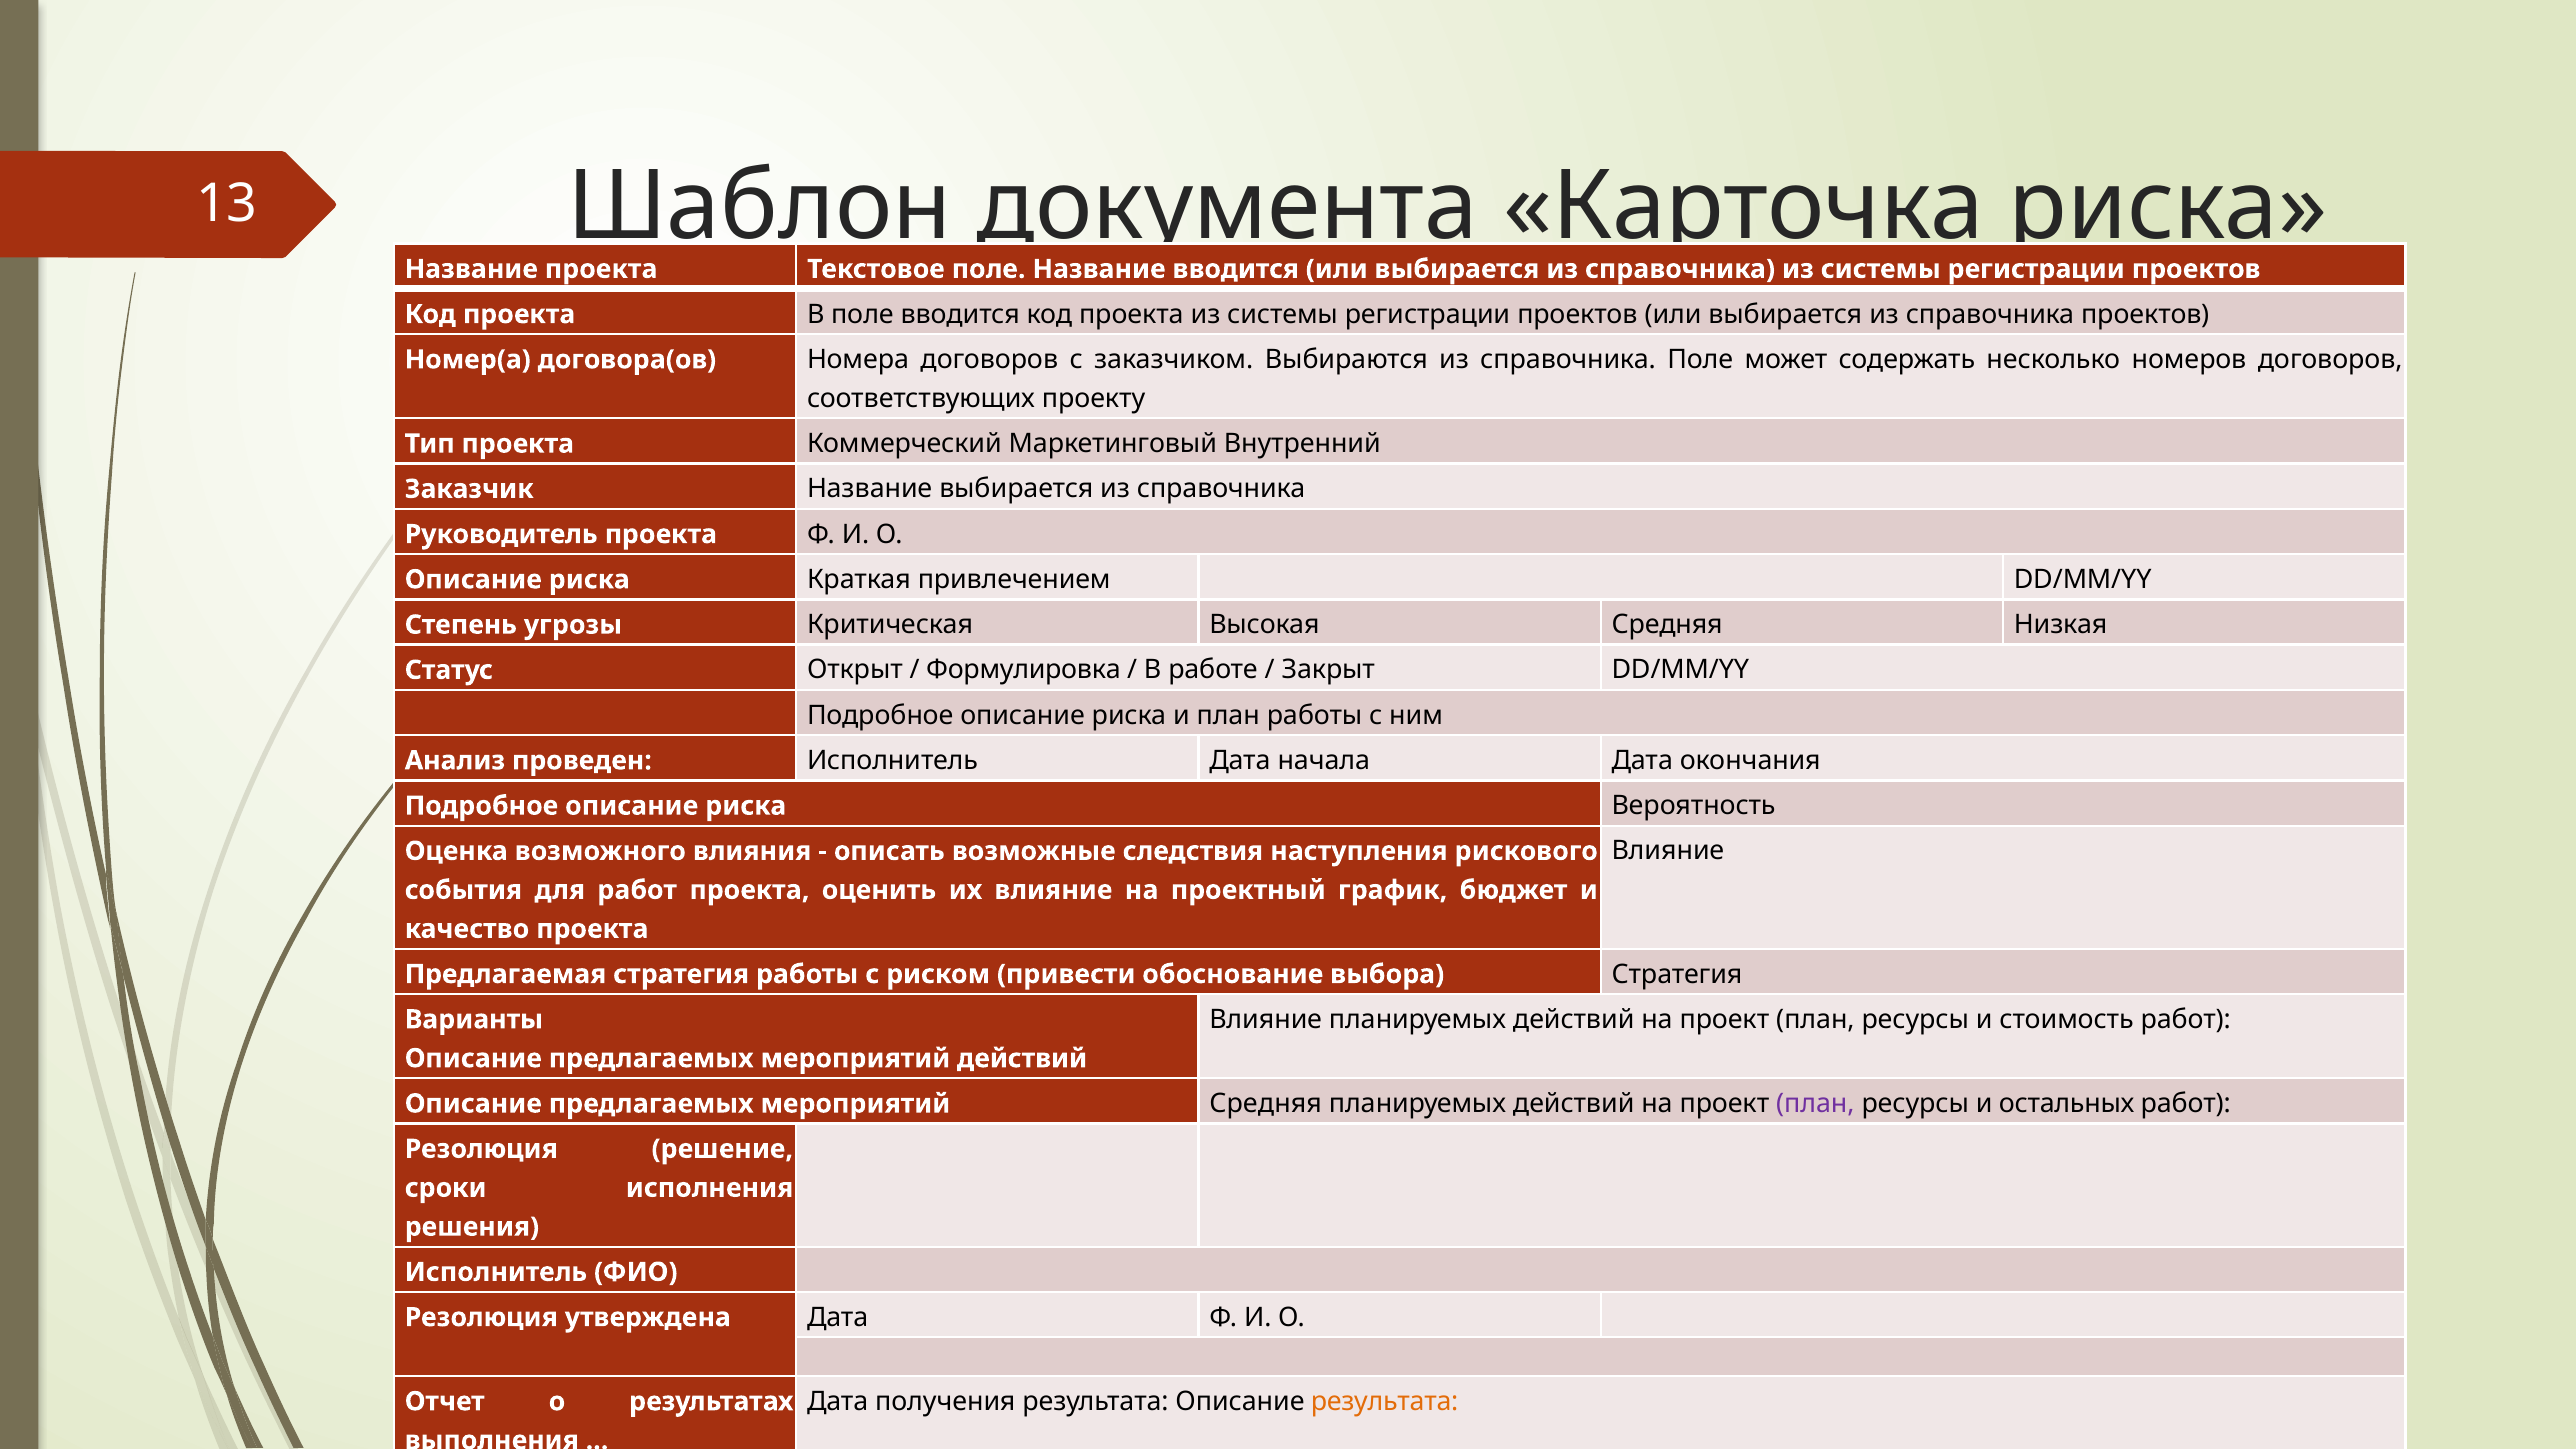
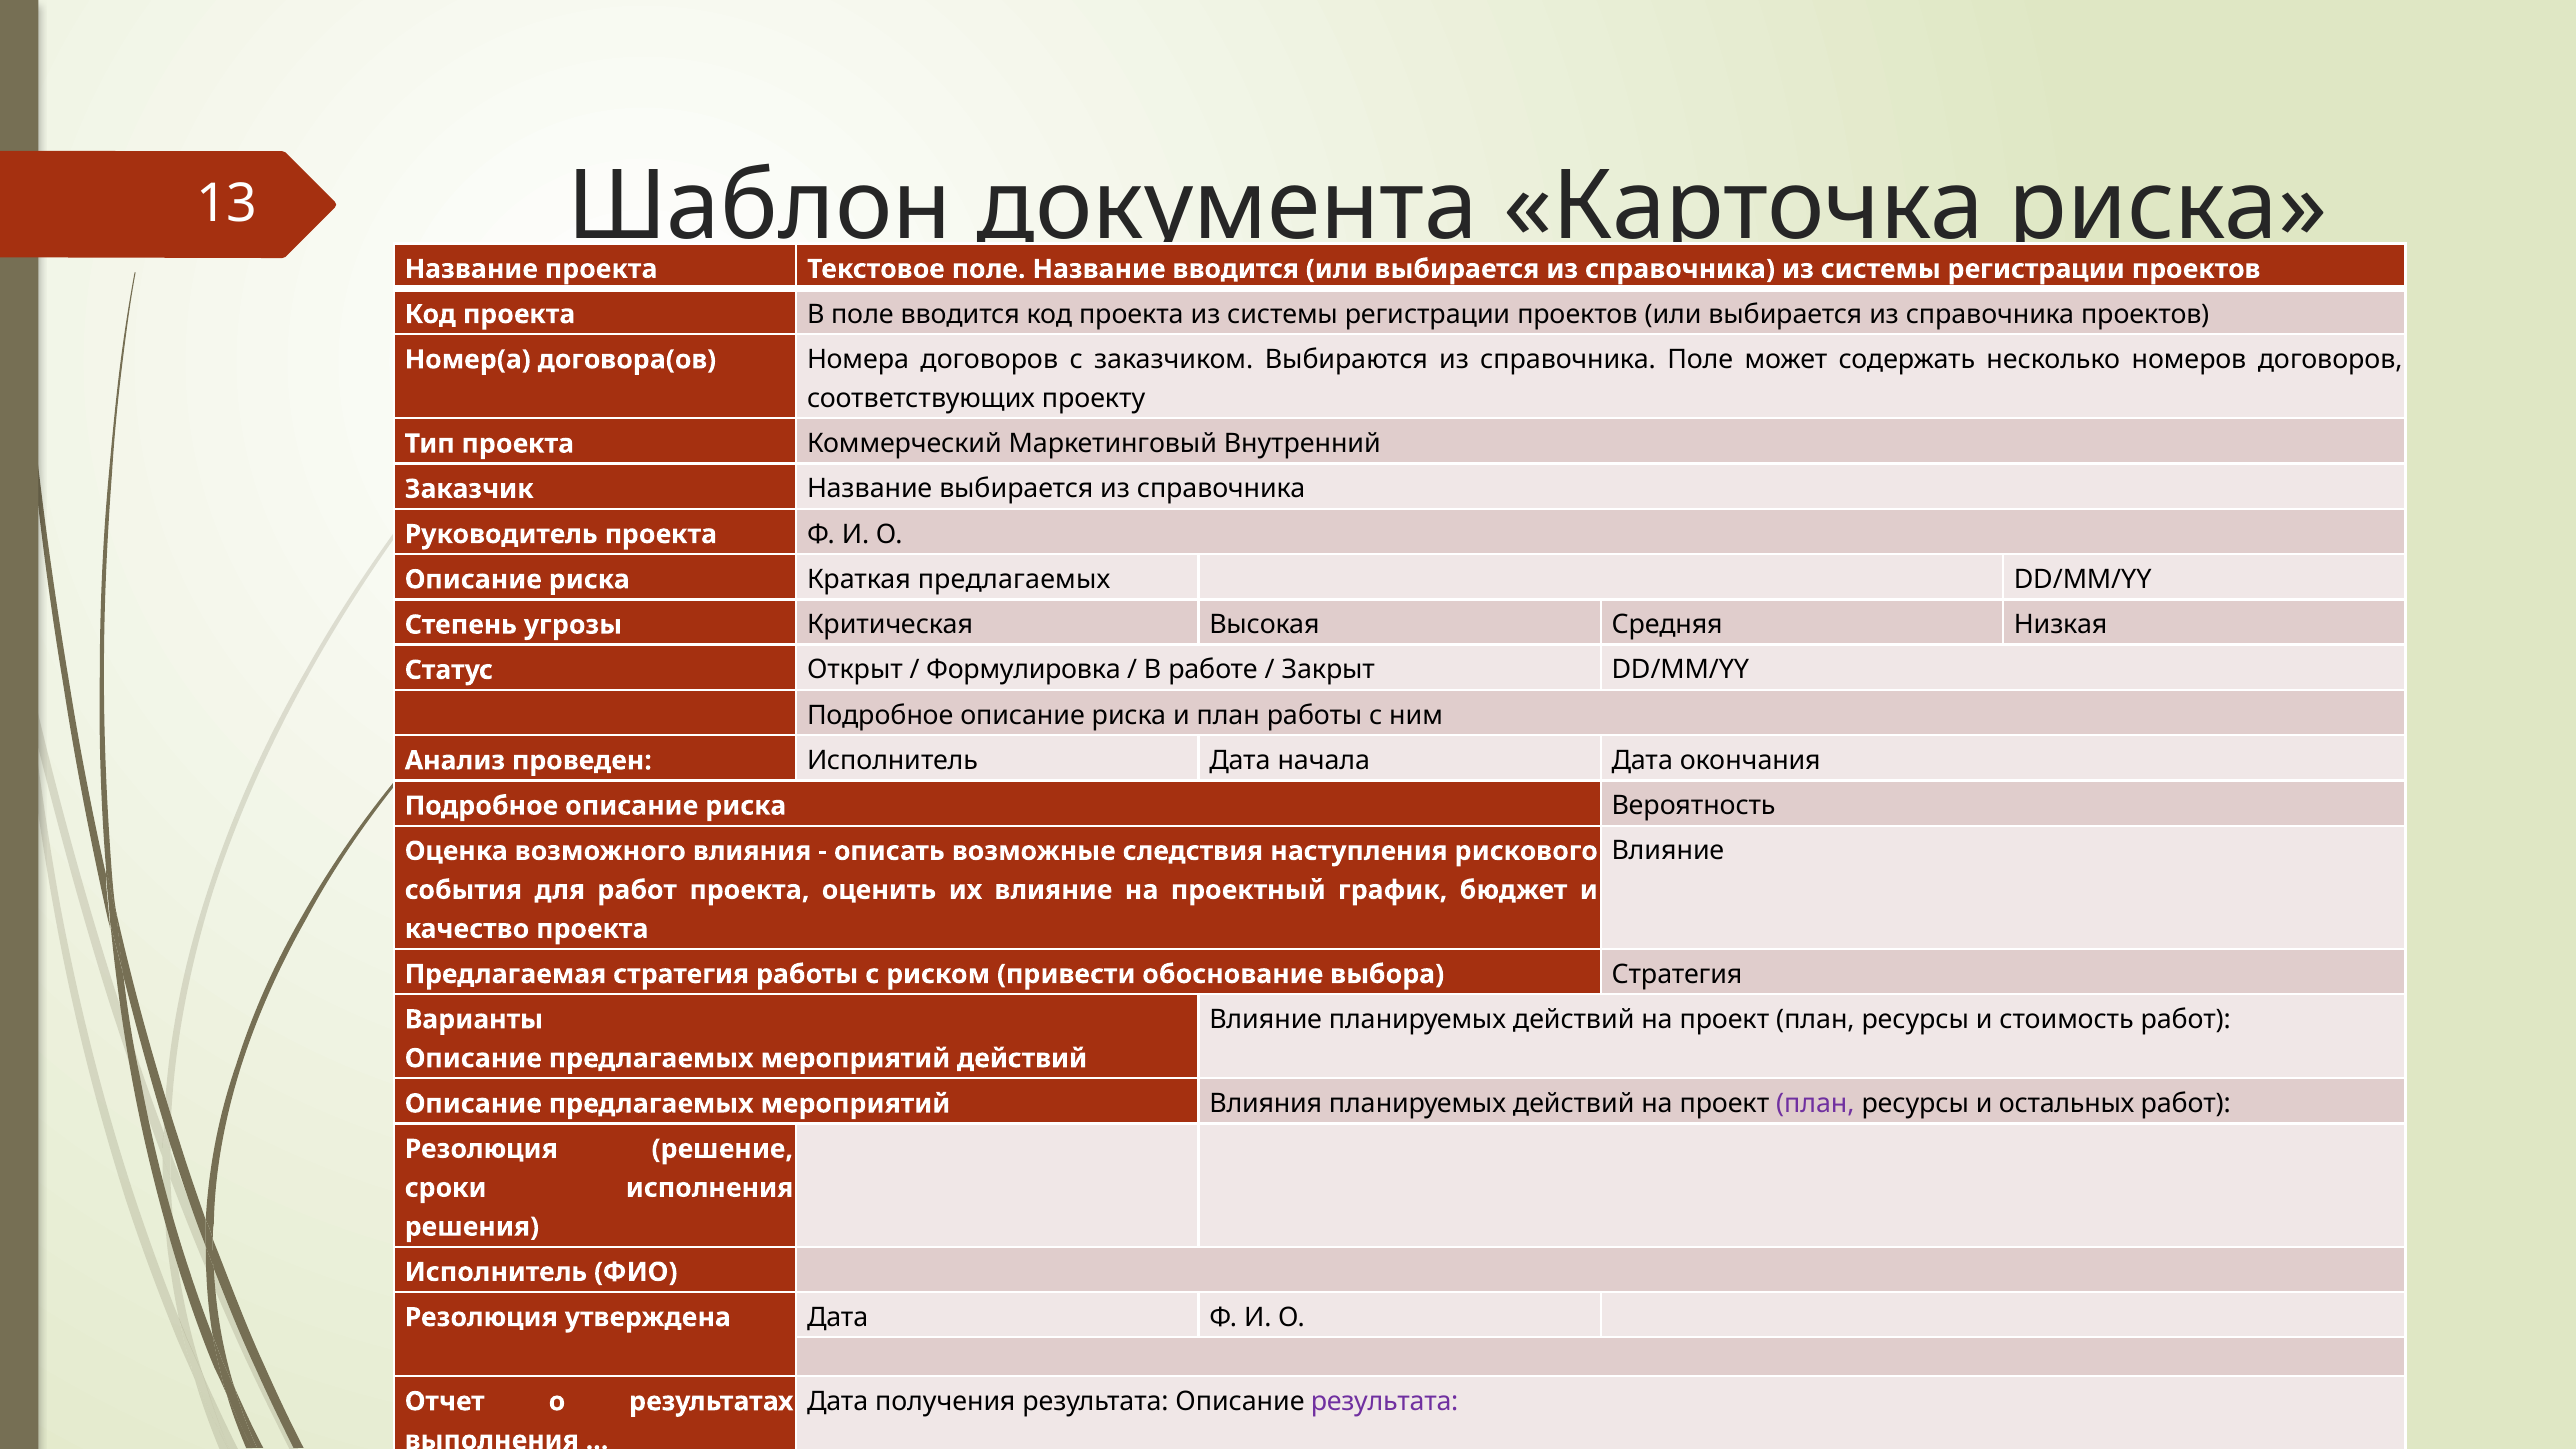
Краткая привлечением: привлечением -> предлагаемых (1014, 580)
Средняя: Средняя -> Влияния (1266, 1104)
результата colour: orange -> purple (1385, 1401)
